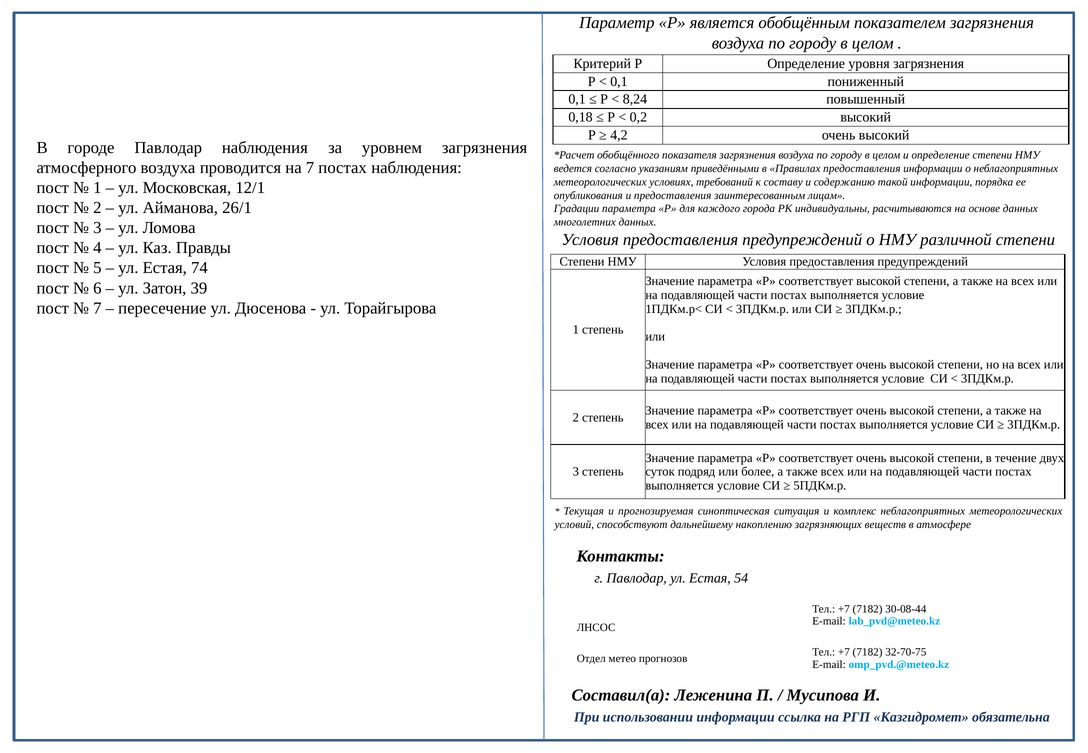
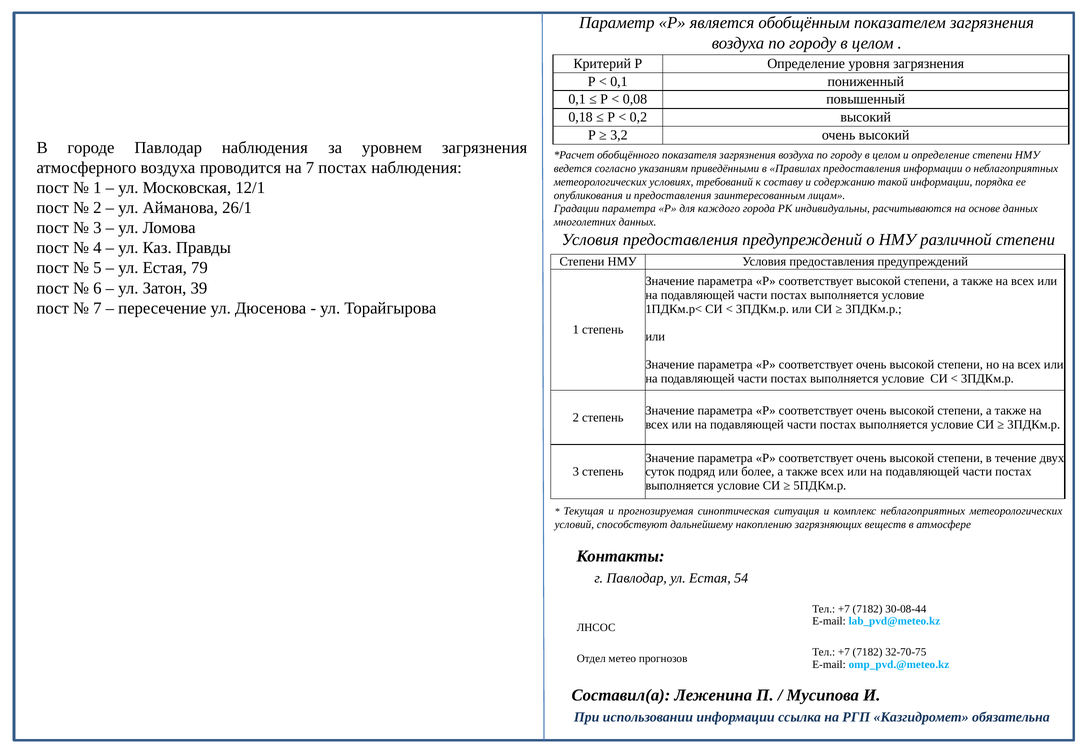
8,24: 8,24 -> 0,08 (635, 99)
4,2: 4,2 -> 3,2 (619, 135)
74: 74 -> 79 (199, 268)
